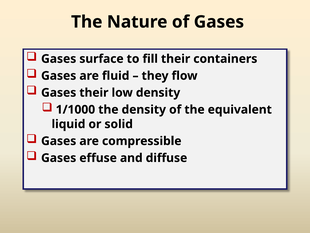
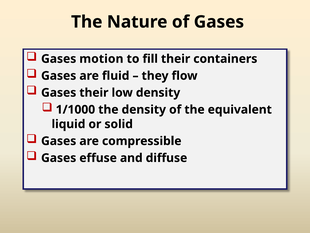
surface: surface -> motion (101, 59)
